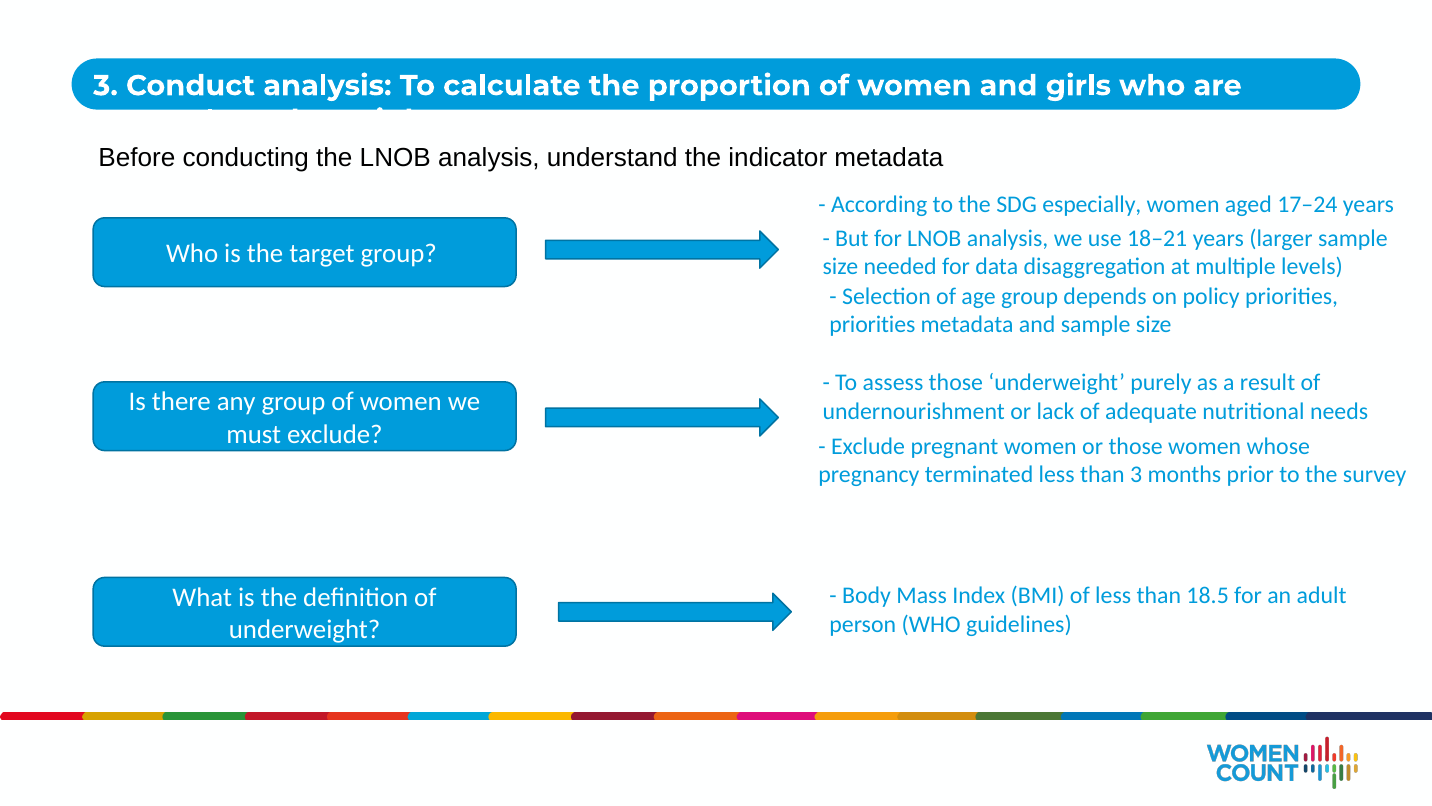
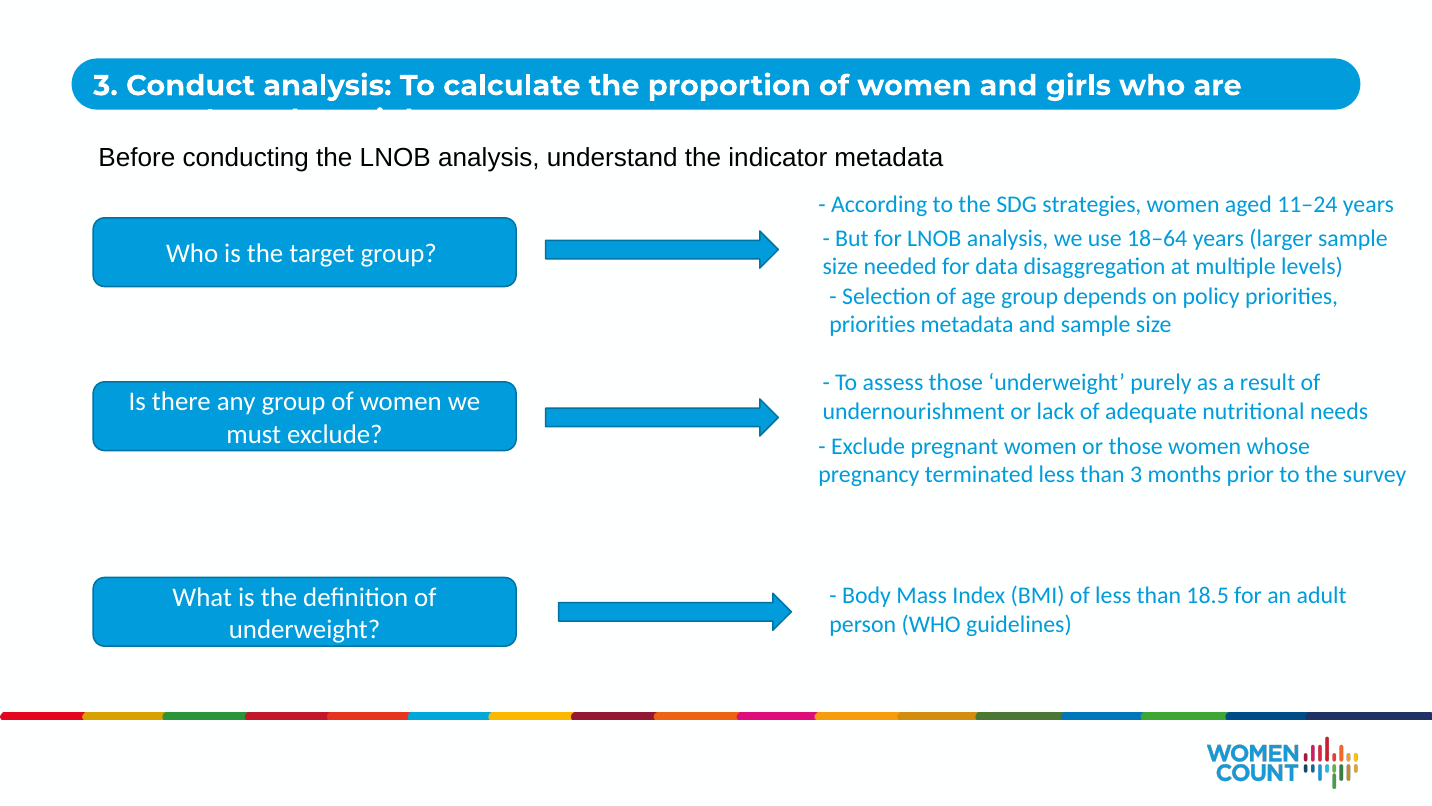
especially: especially -> strategies (1092, 204)
17–24: 17–24 -> 11–24 (1307, 204)
18–21: 18–21 -> 18–64 (1157, 238)
